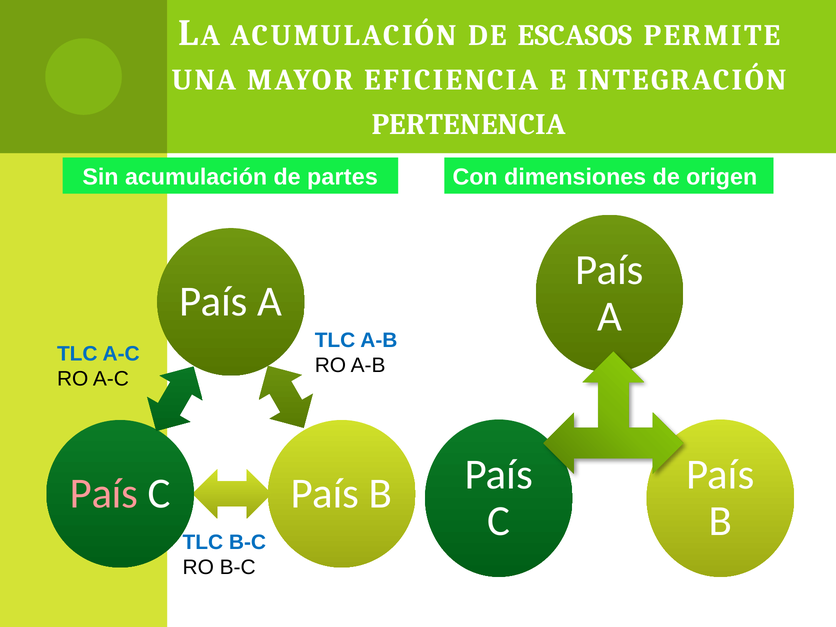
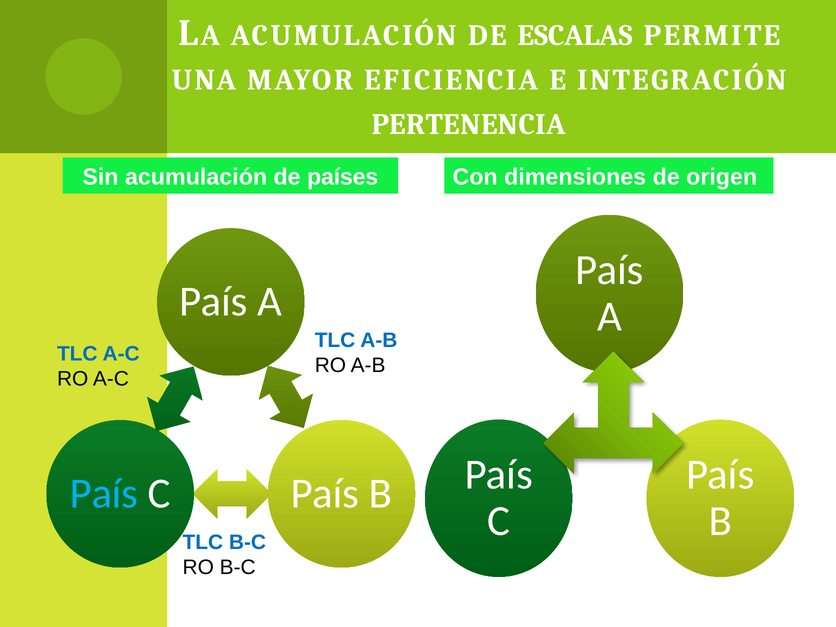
ESCASOS: ESCASOS -> ESCALAS (575, 35)
partes: partes -> países (343, 177)
País colour: pink -> light blue (104, 493)
